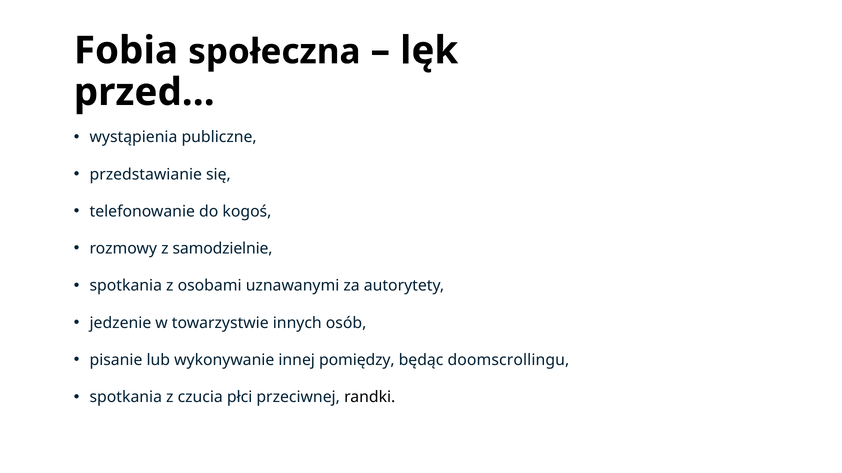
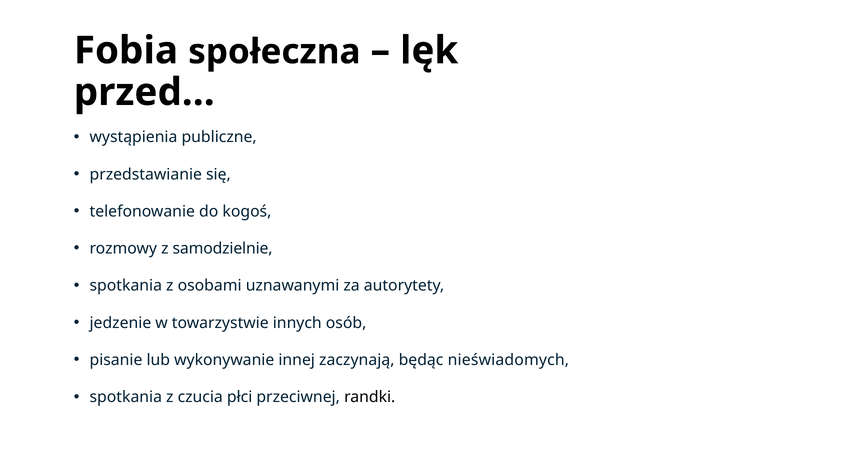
pomiędzy: pomiędzy -> zaczynają (357, 361)
doomscrollingu: doomscrollingu -> nieświadomych (508, 361)
